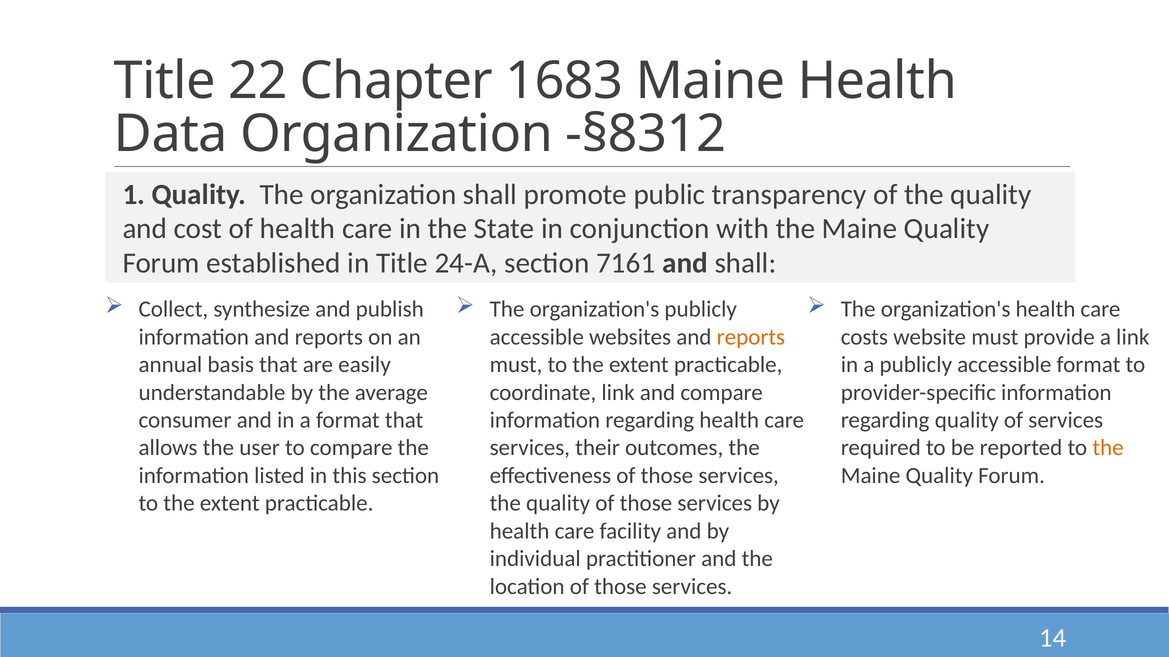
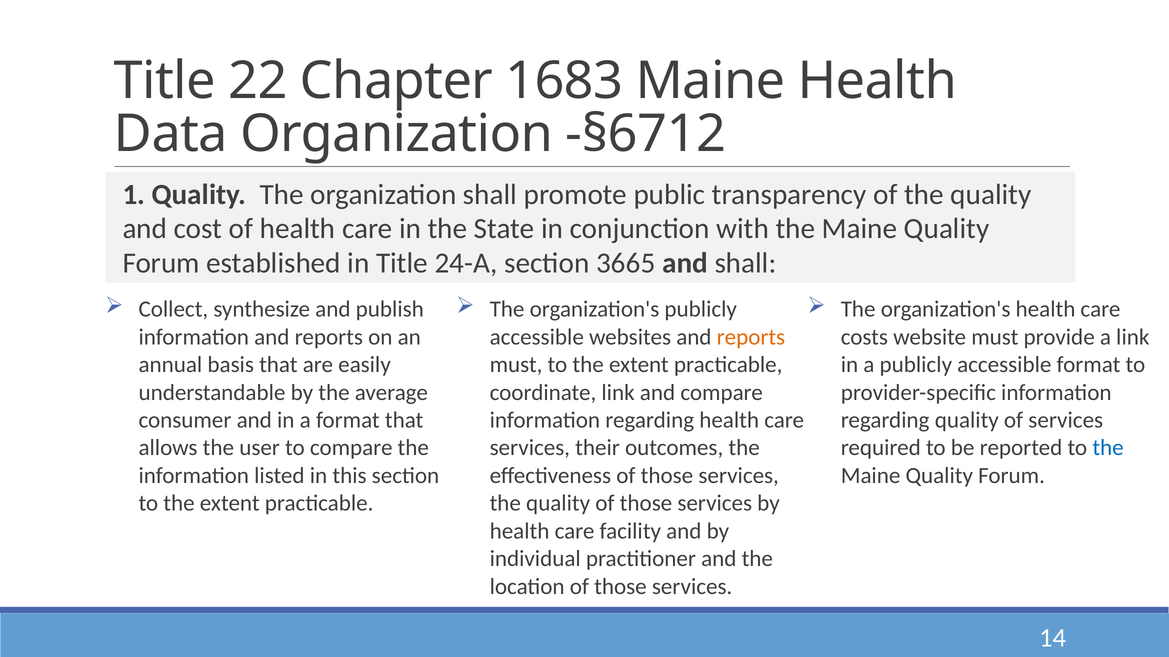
-§8312: -§8312 -> -§6712 (646, 134)
7161: 7161 -> 3665 (626, 263)
the colour: orange -> blue (1108, 448)
